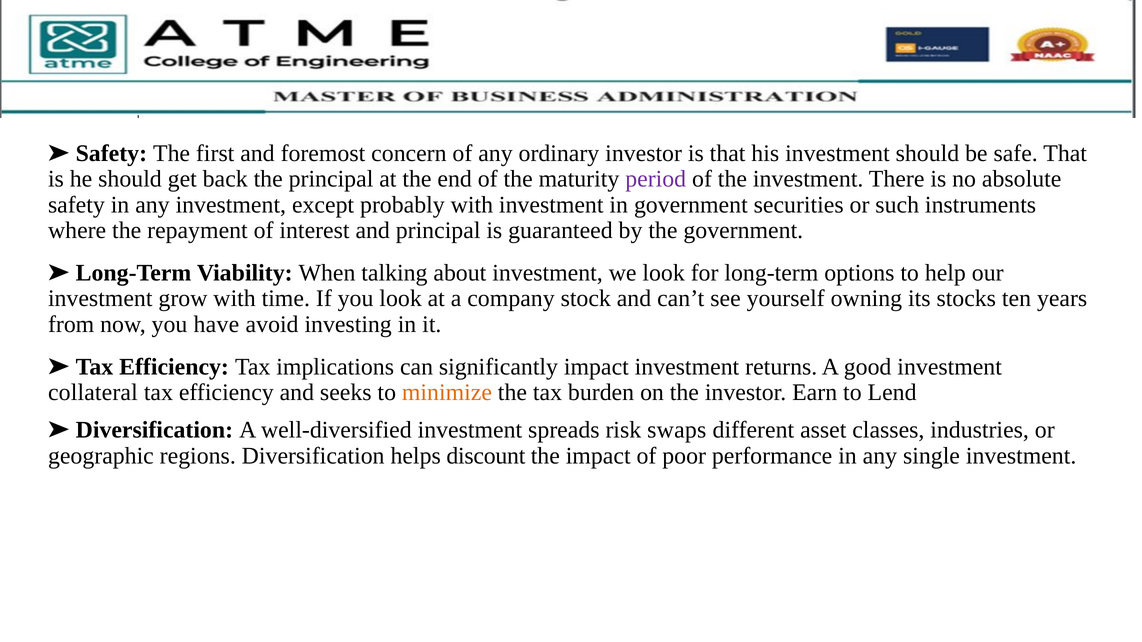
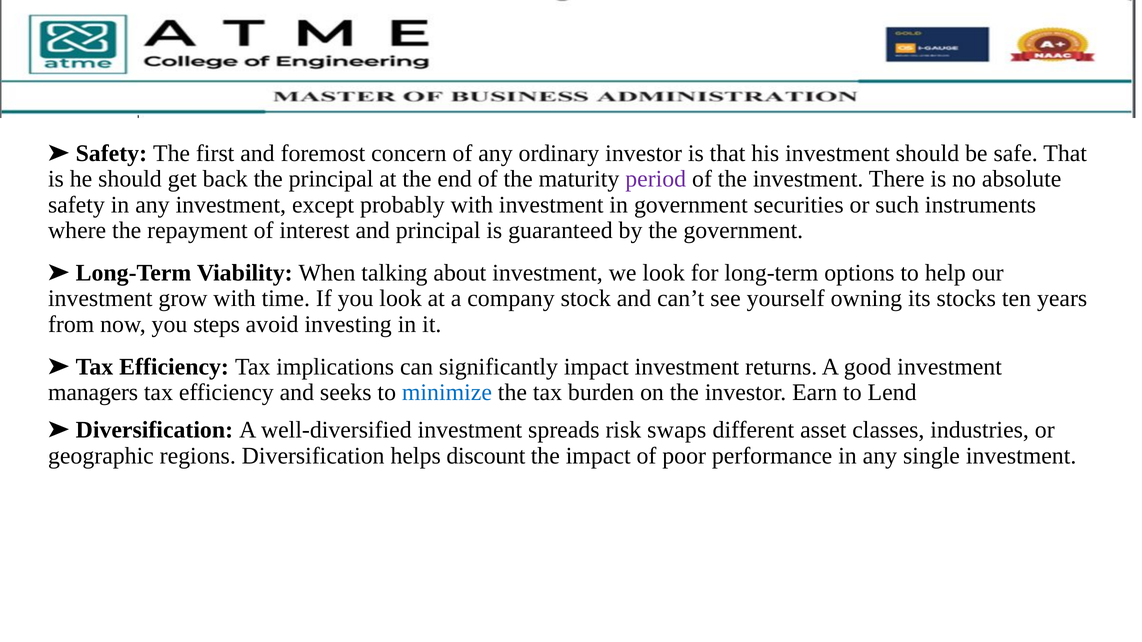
have: have -> steps (217, 324)
collateral: collateral -> managers (93, 393)
minimize colour: orange -> blue (447, 393)
